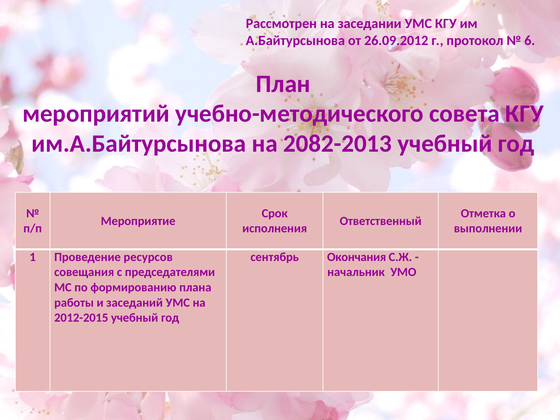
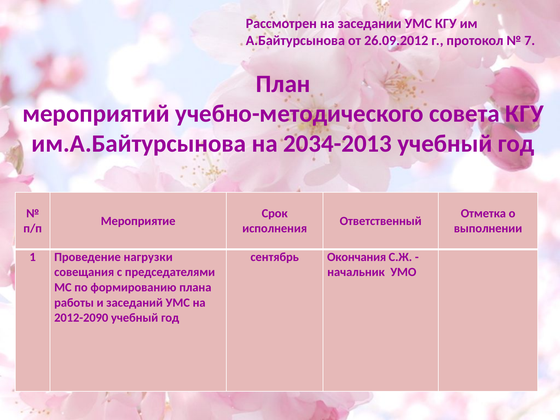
6: 6 -> 7 (530, 40)
2082-2013: 2082-2013 -> 2034-2013 (338, 144)
ресурсов: ресурсов -> нагрузки (148, 257)
2012-2015: 2012-2015 -> 2012-2090 (81, 318)
